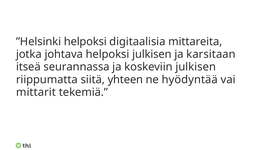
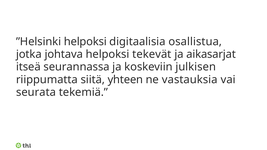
mittareita: mittareita -> osallistua (195, 42)
helpoksi julkisen: julkisen -> tekevät (152, 54)
karsitaan: karsitaan -> aikasarjat (211, 54)
hyödyntää: hyödyntää -> vastauksia (190, 80)
mittarit: mittarit -> seurata (36, 92)
